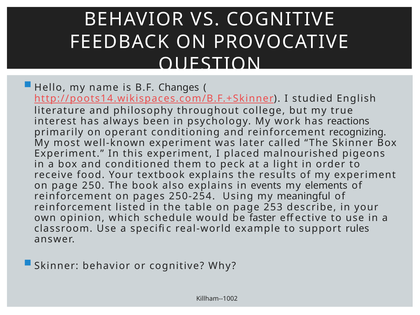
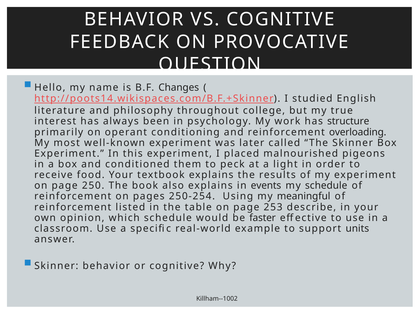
reactions: reactions -> structure (348, 121)
recognizing: recognizing -> overloading (358, 132)
my elements: elements -> schedule (326, 186)
rules: rules -> units (357, 229)
